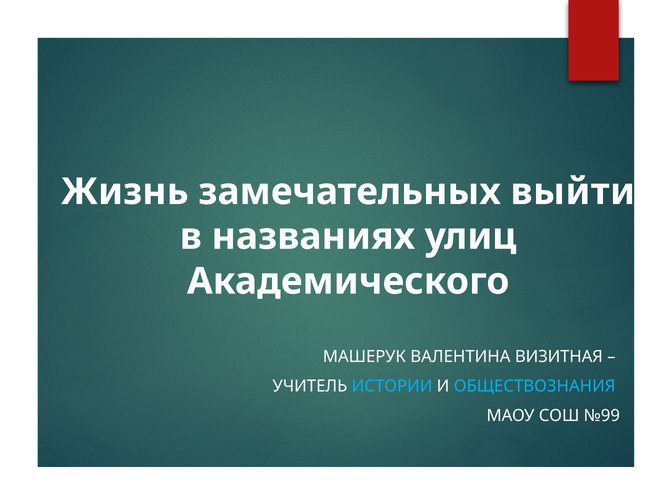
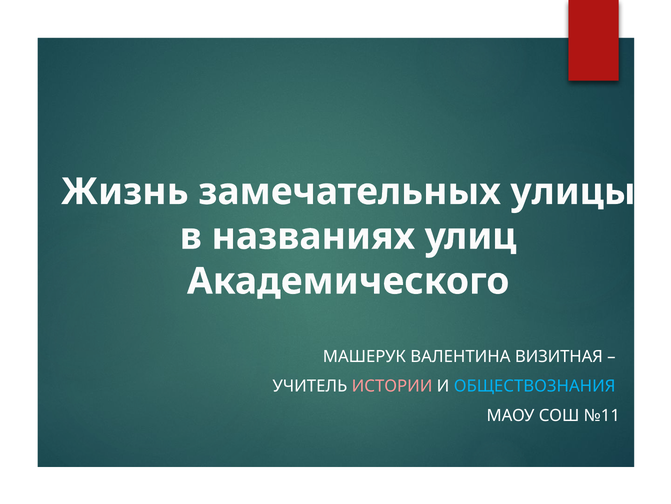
выйти: выйти -> улицы (573, 191)
ИСТОРИИ colour: light blue -> pink (392, 385)
№99: №99 -> №11 (602, 415)
